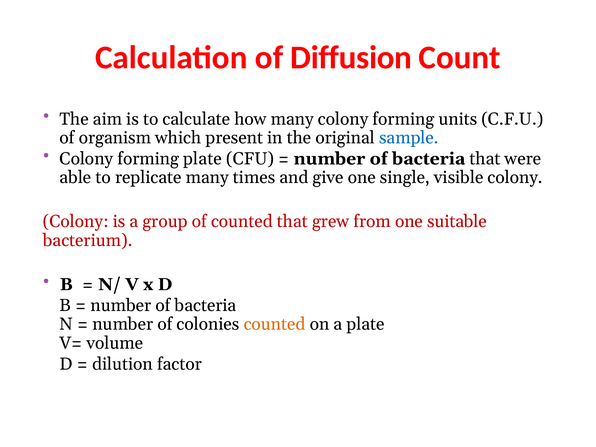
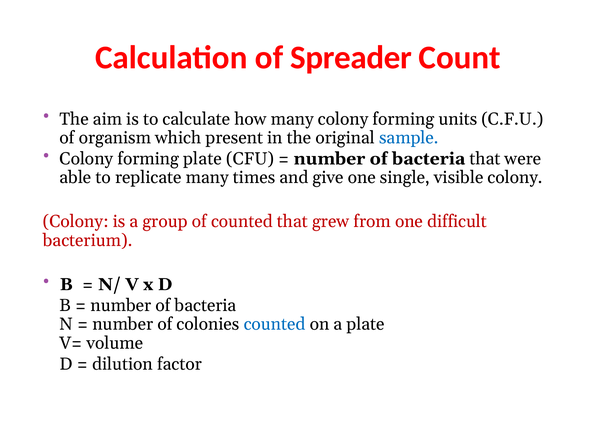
Diffusion: Diffusion -> Spreader (351, 57)
suitable: suitable -> difficult (457, 222)
counted colour: orange -> blue (275, 324)
